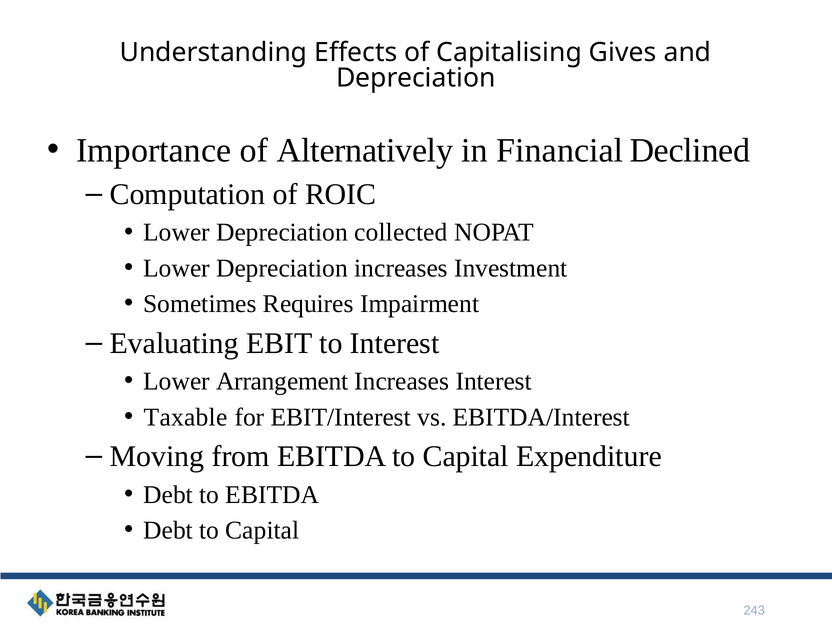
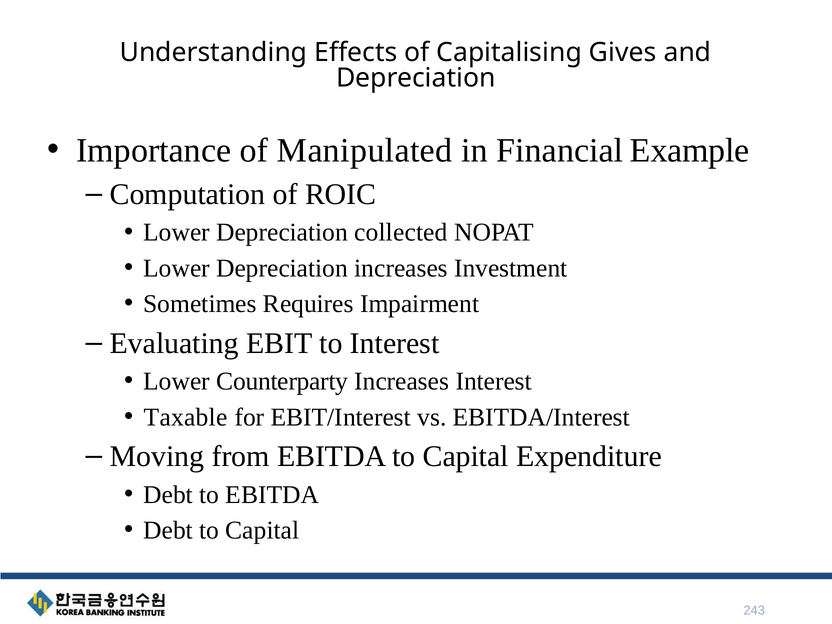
Alternatively: Alternatively -> Manipulated (365, 150)
Declined: Declined -> Example (690, 150)
Arrangement: Arrangement -> Counterparty (282, 381)
